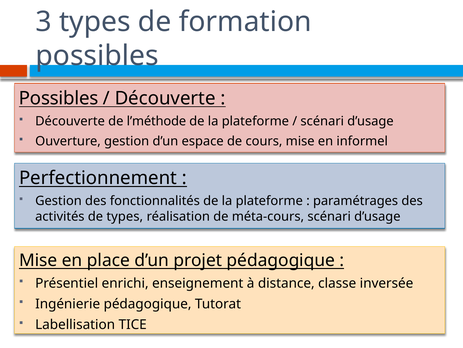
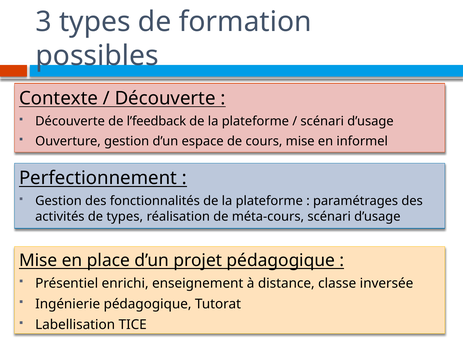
Possibles: Possibles -> Contexte (59, 98)
l’méthode: l’méthode -> l’feedback (156, 121)
